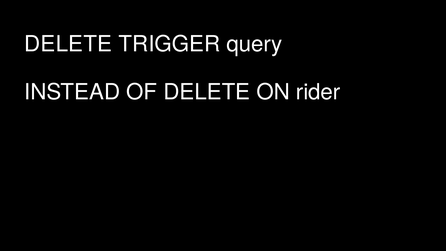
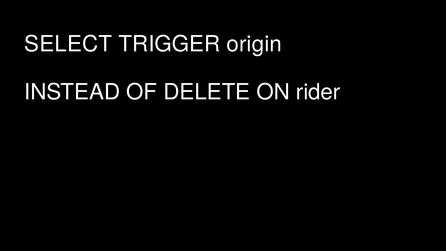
DELETE: DELETE -> SELECT (68, 44)
query: query -> origin (254, 44)
